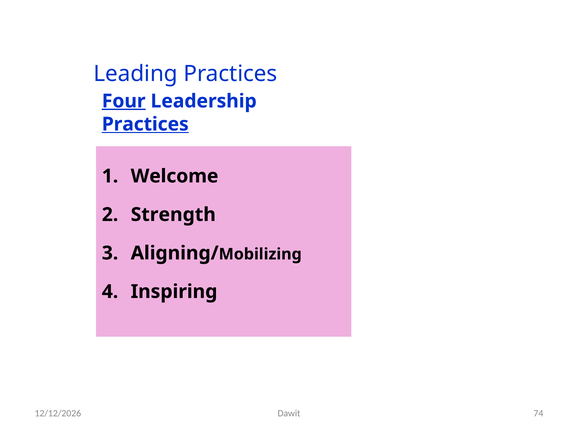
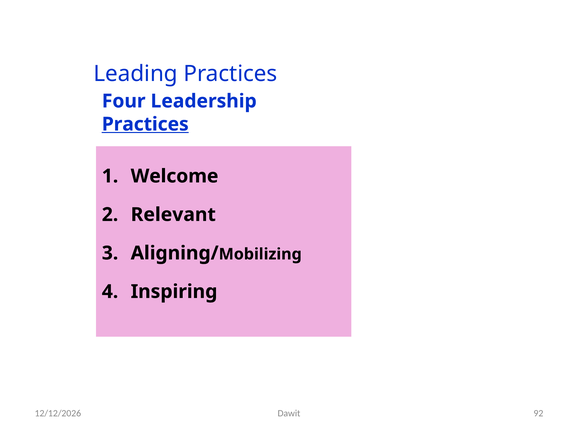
Four underline: present -> none (124, 101)
Strength: Strength -> Relevant (173, 215)
74: 74 -> 92 (538, 414)
